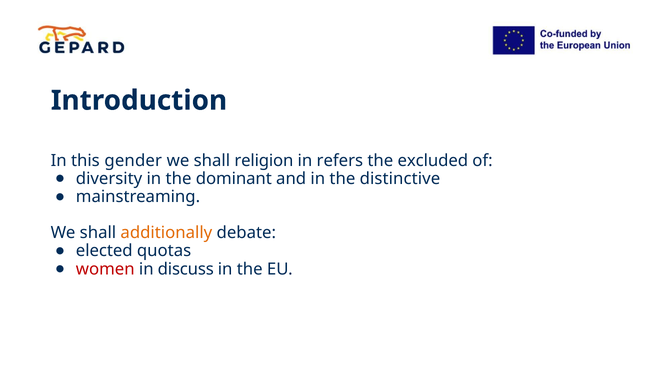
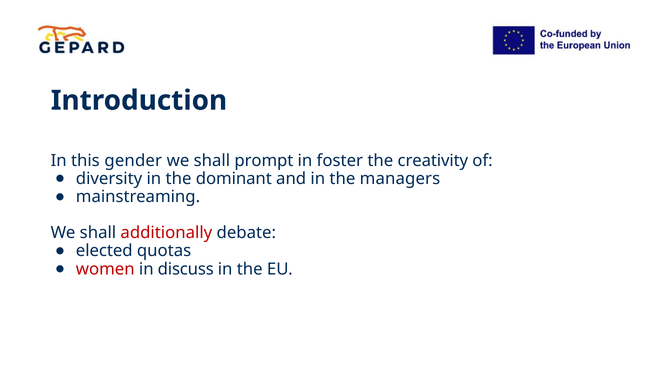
religion: religion -> prompt (264, 160)
refers: refers -> foster (340, 160)
excluded: excluded -> creativity (433, 160)
distinctive: distinctive -> managers (400, 179)
additionally colour: orange -> red (166, 233)
